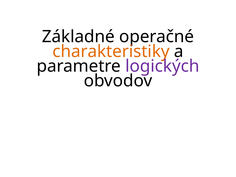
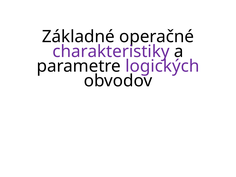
charakteristiky colour: orange -> purple (111, 51)
